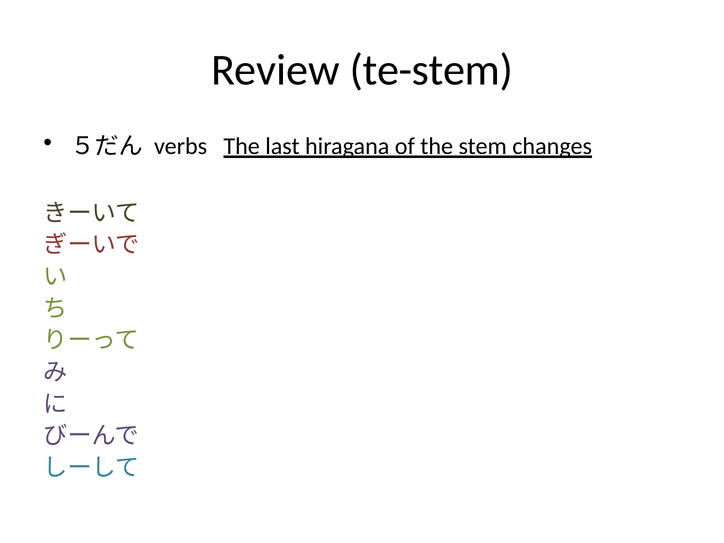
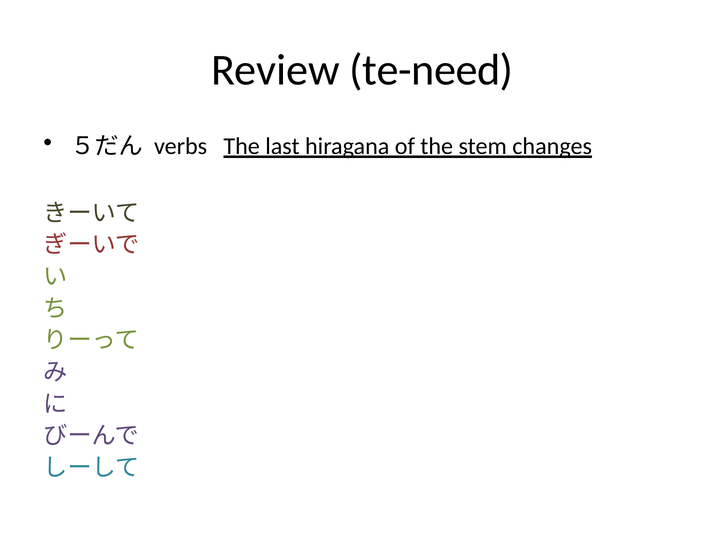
te-stem: te-stem -> te-need (431, 70)
